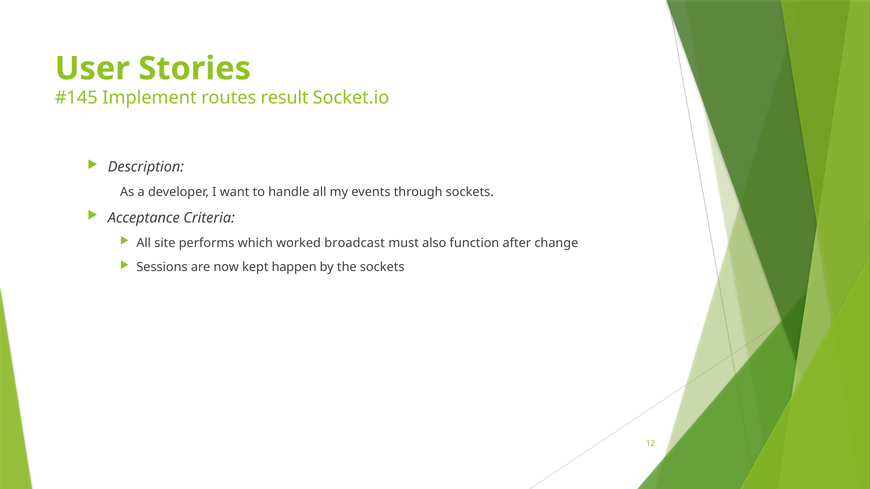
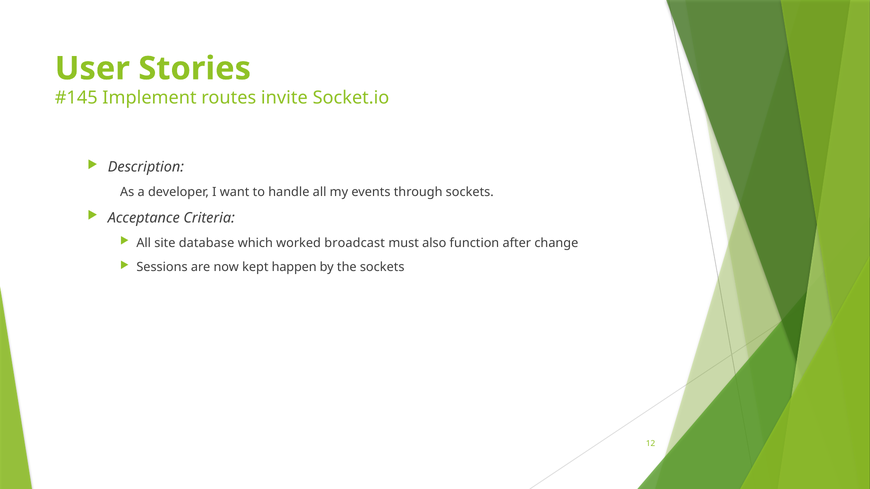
result: result -> invite (284, 98)
performs: performs -> database (207, 243)
